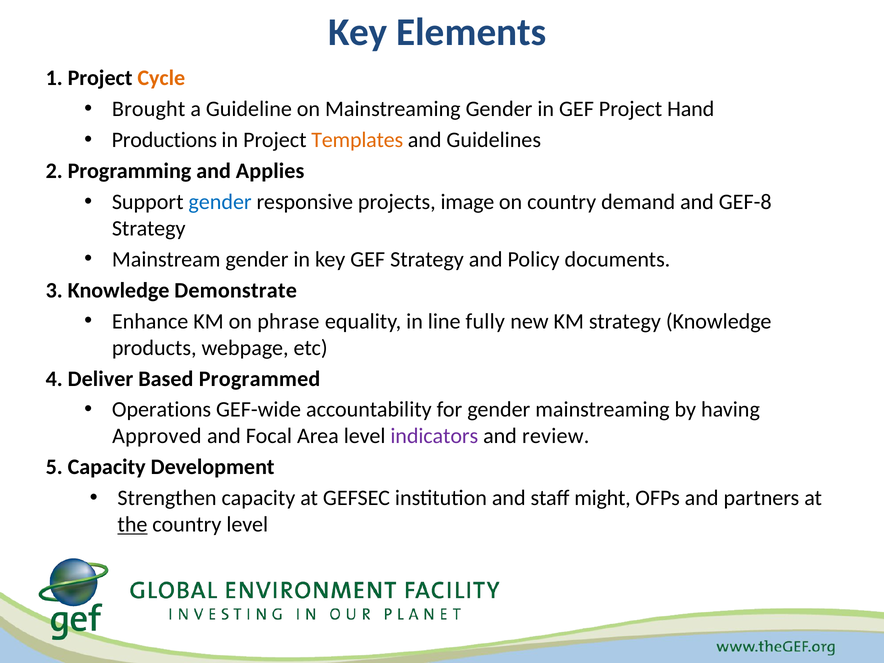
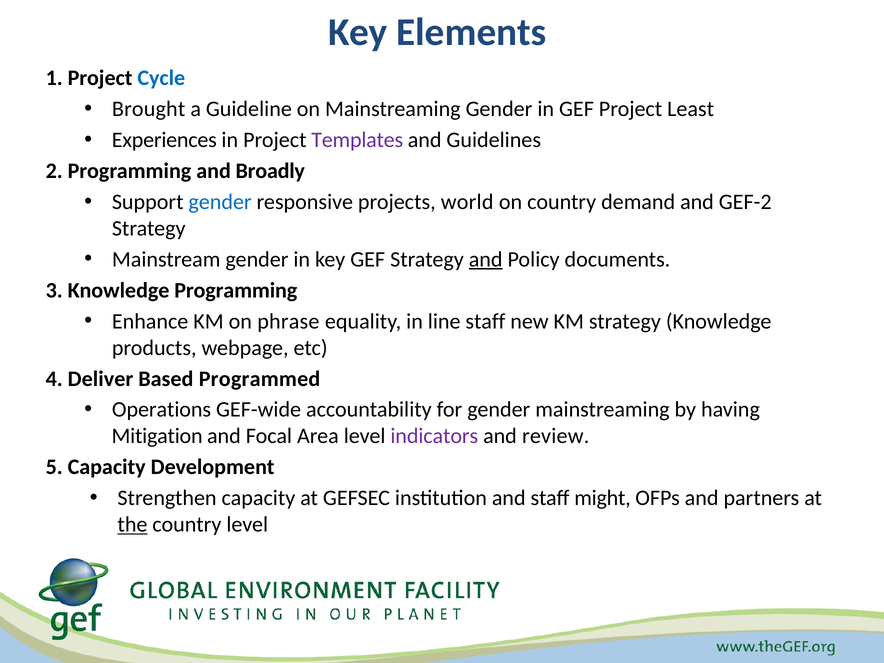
Cycle colour: orange -> blue (161, 78)
Hand: Hand -> Least (691, 109)
Productions: Productions -> Experiences (164, 140)
Templates colour: orange -> purple (357, 140)
Applies: Applies -> Broadly (270, 171)
image: image -> world (467, 202)
GEF-8: GEF-8 -> GEF-2 (745, 202)
and underline: none -> present (486, 259)
Knowledge Demonstrate: Demonstrate -> Programming (236, 290)
line fully: fully -> staff (485, 321)
Approved: Approved -> Mitigation (157, 436)
